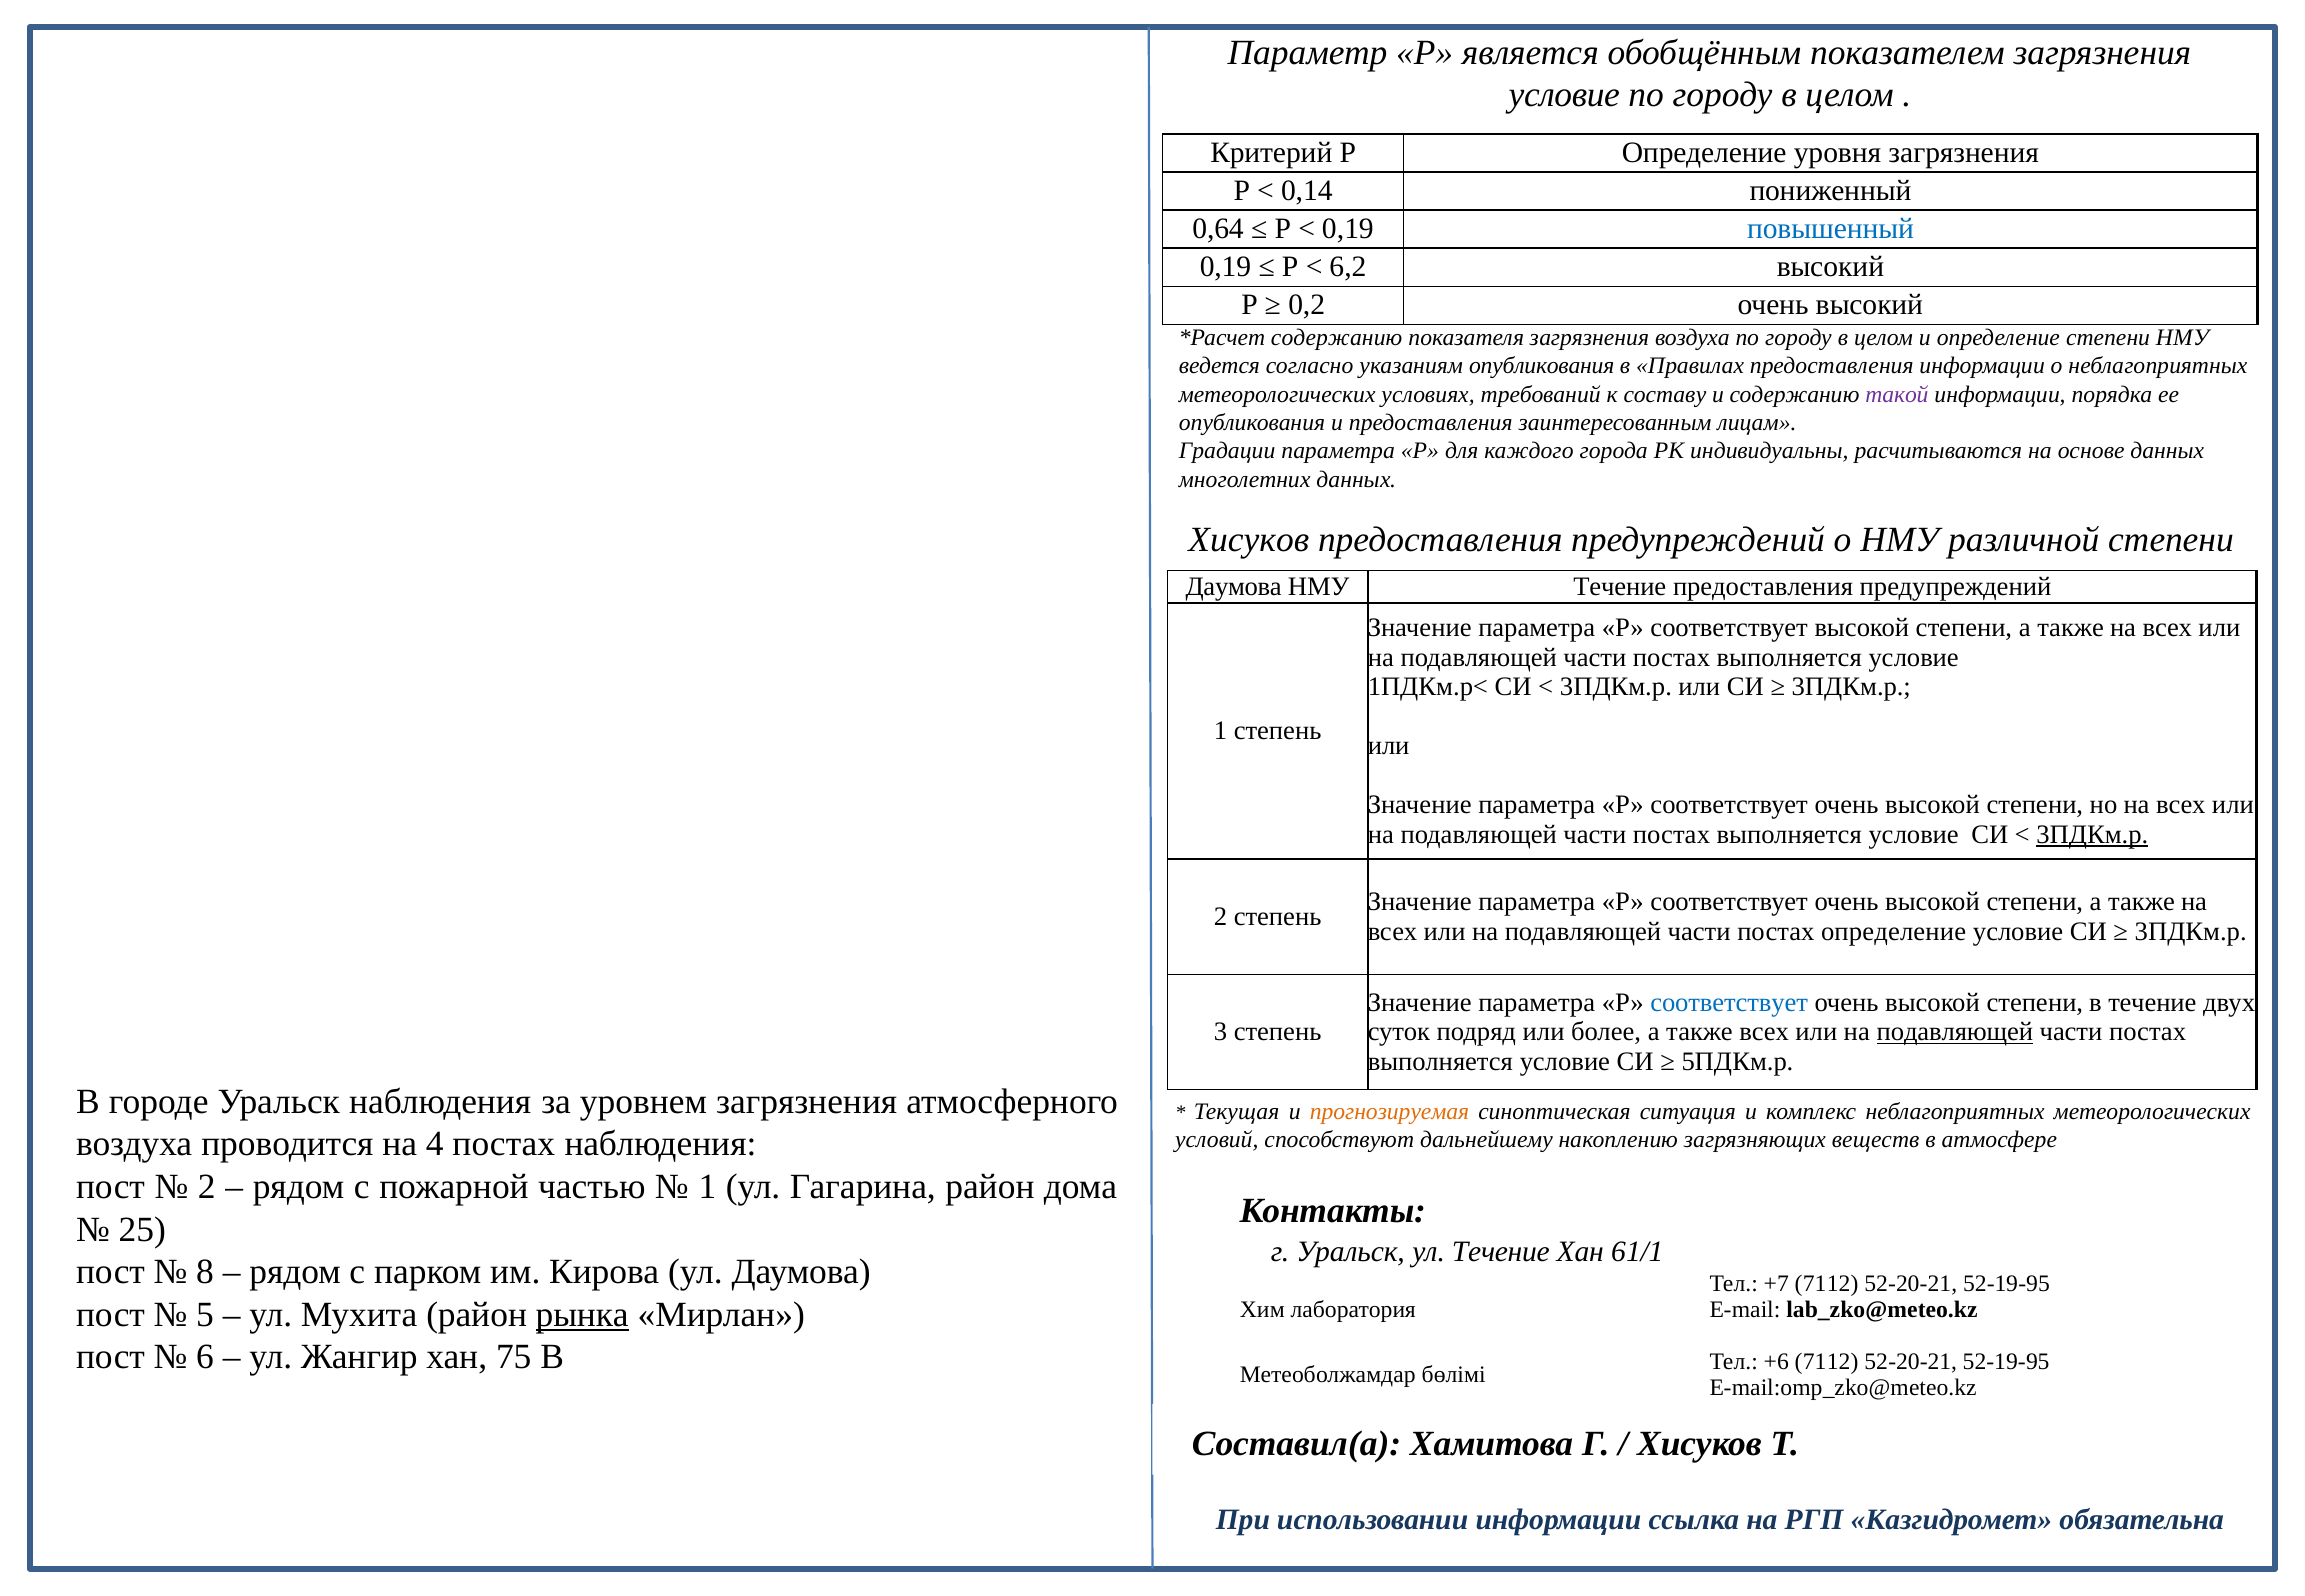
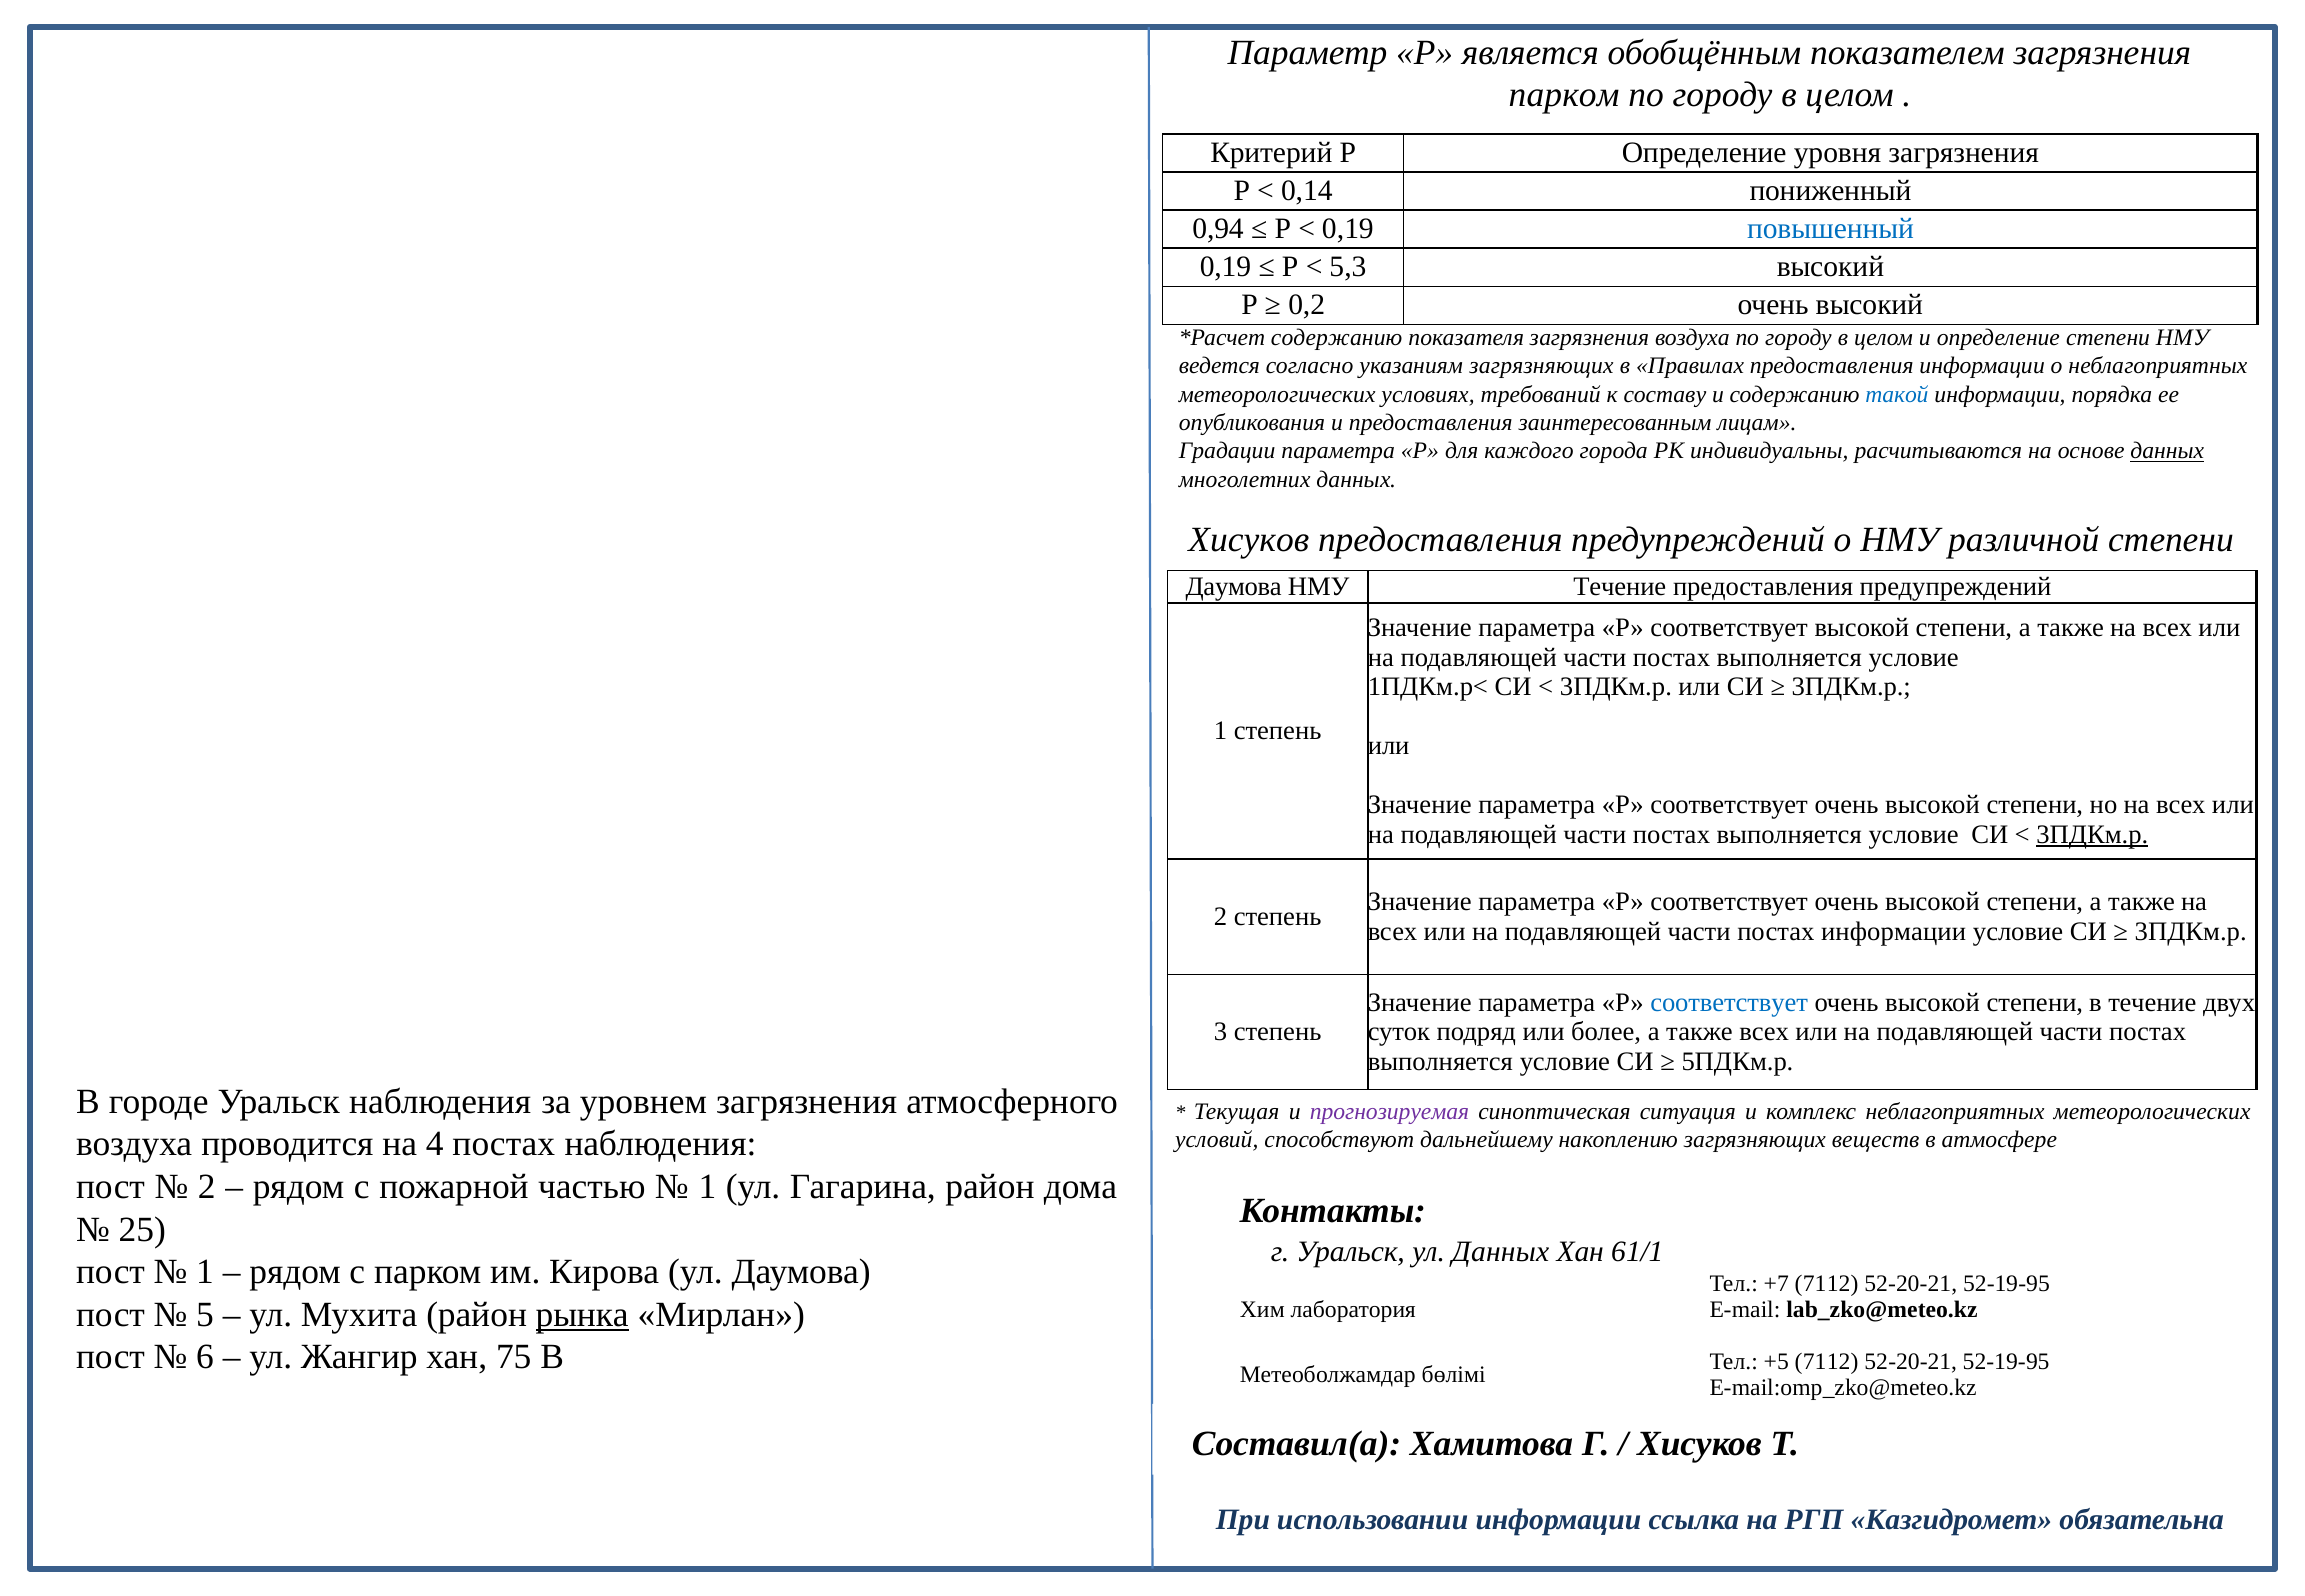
условие: условие -> парком (1564, 95)
0,64: 0,64 -> 0,94 (1218, 229)
6,2: 6,2 -> 5,3 (1348, 267)
указаниям опубликования: опубликования -> загрязняющих (1541, 366)
такой colour: purple -> blue (1897, 394)
данных underline: none -> present (2167, 451)
постах определение: определение -> информации (1894, 931)
подавляющей underline: present -> none (1955, 1032)
прогнозируемая colour: orange -> purple (1389, 1111)
ул Течение: Течение -> Данных (1501, 1251)
8: 8 -> 1 (205, 1272)
+6: +6 -> +5 (1776, 1362)
